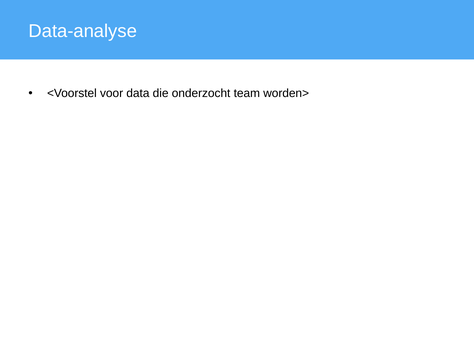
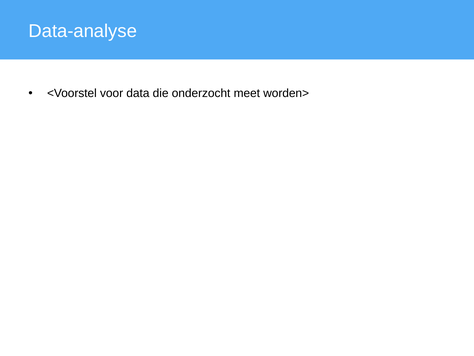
team: team -> meet (247, 93)
